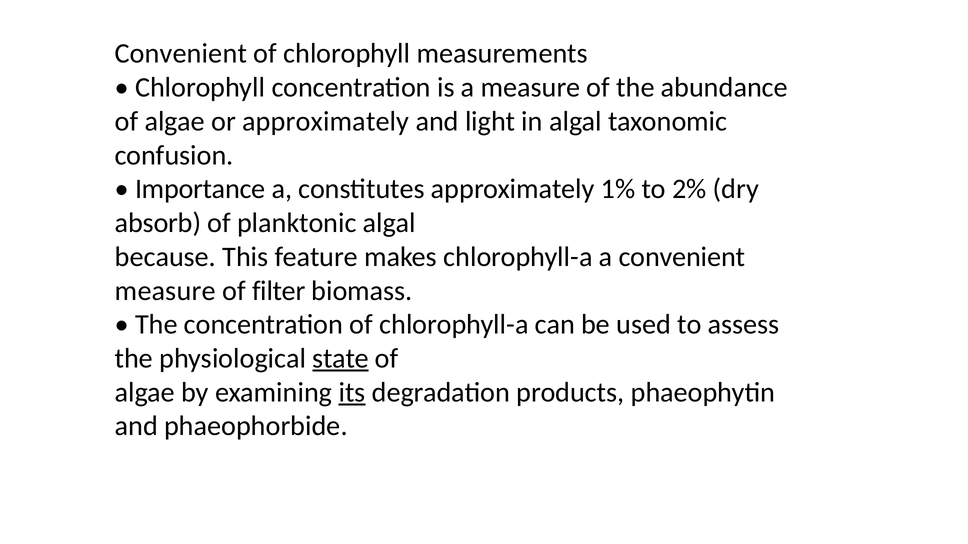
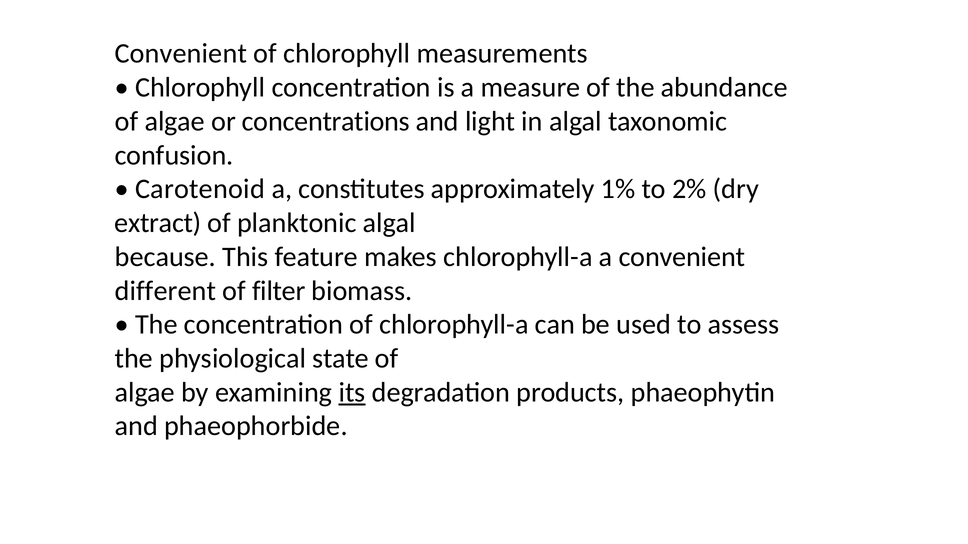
or approximately: approximately -> concentrations (326, 121)
Importance: Importance -> Carotenoid (200, 189)
absorb: absorb -> extract (158, 223)
measure: measure -> different (165, 291)
state underline: present -> none (341, 359)
